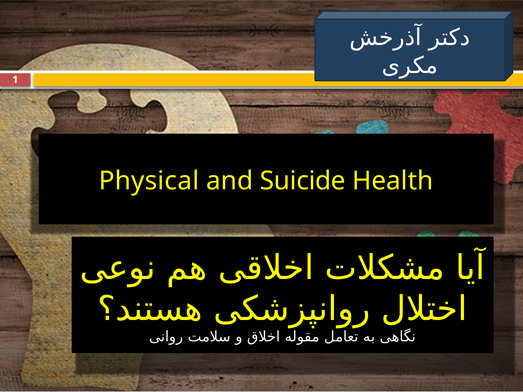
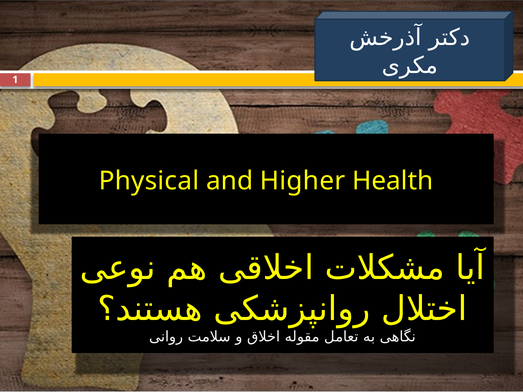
Suicide: Suicide -> Higher (303, 181)
